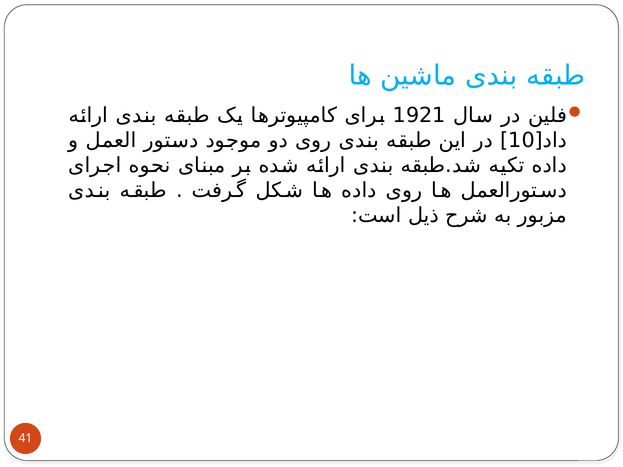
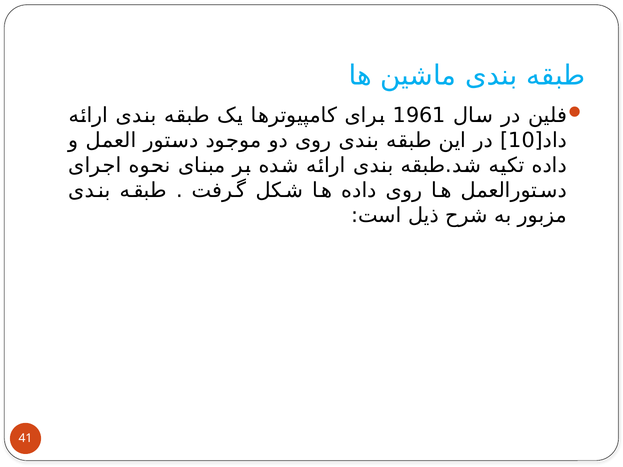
1921: 1921 -> 1961 (419, 116)
